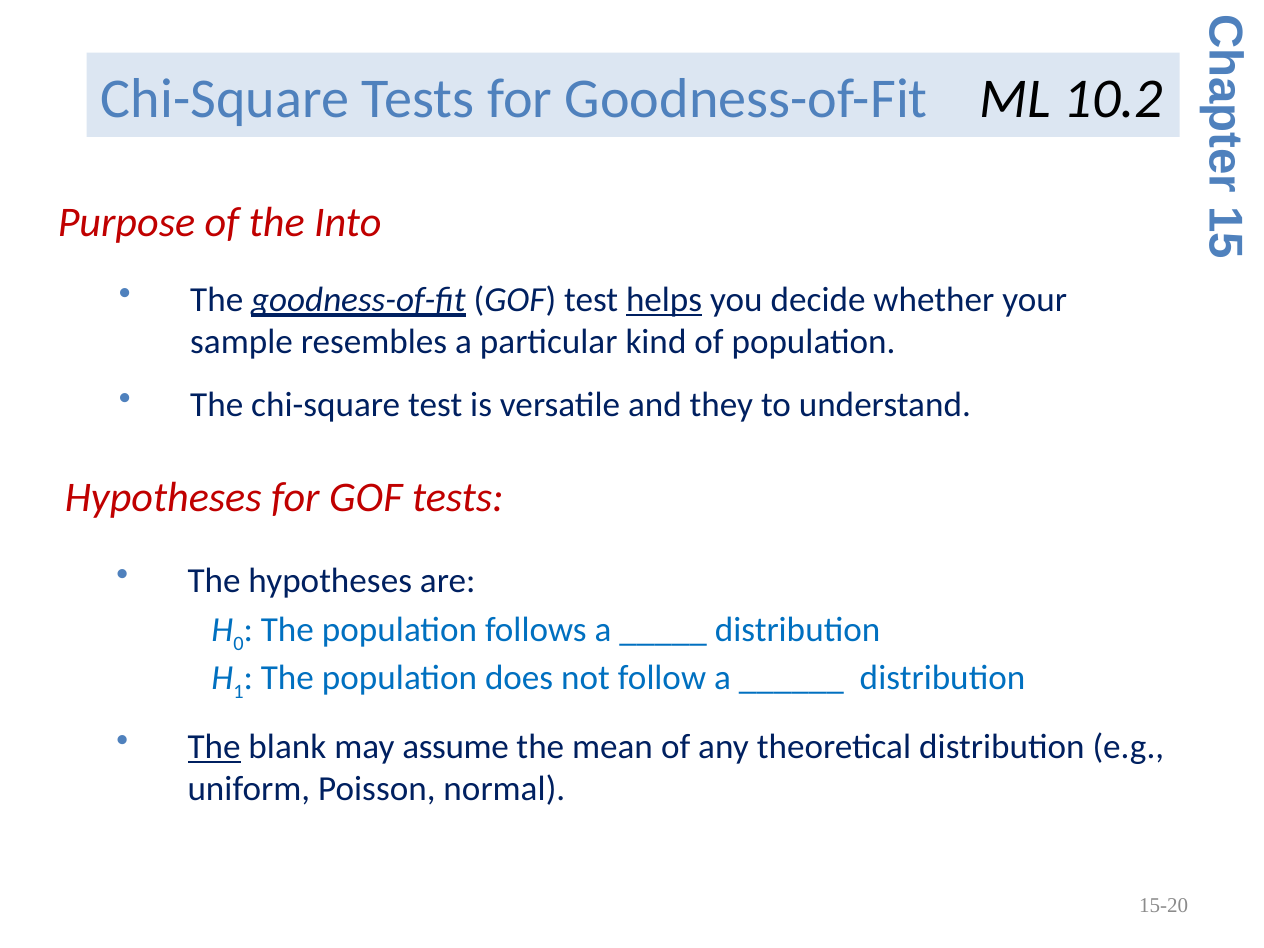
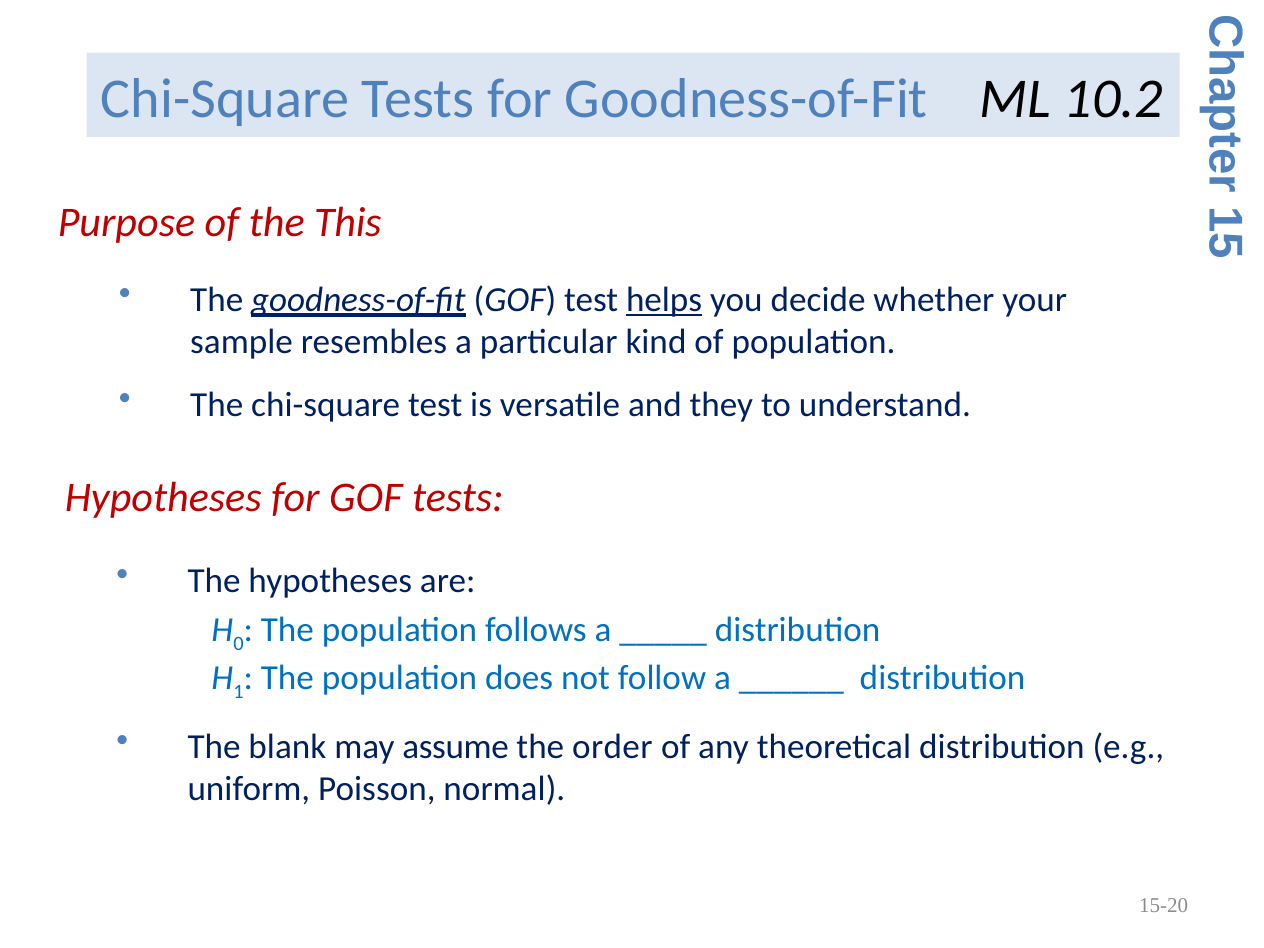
Into: Into -> This (348, 222)
The underline: present -> none (214, 747)
mean: mean -> order (612, 747)
